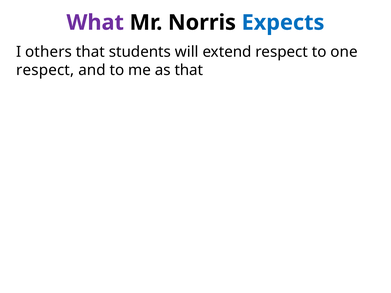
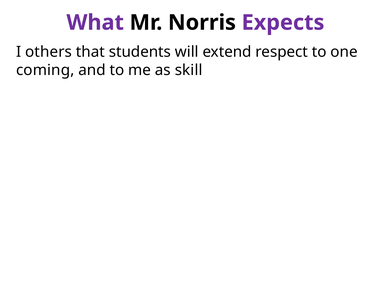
Expects colour: blue -> purple (283, 23)
respect: respect -> coming (45, 70)
as that: that -> skill (189, 70)
